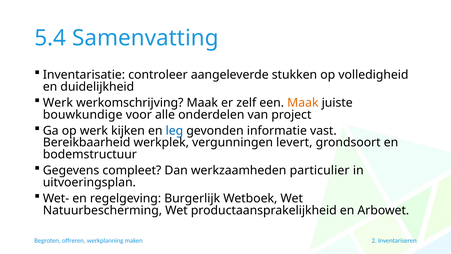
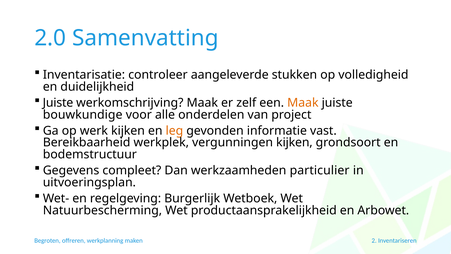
5.4: 5.4 -> 2.0 (50, 38)
Werk: Werk -> Juiste (58, 103)
leg colour: blue -> orange (174, 131)
vergunningen levert: levert -> kijken (294, 142)
